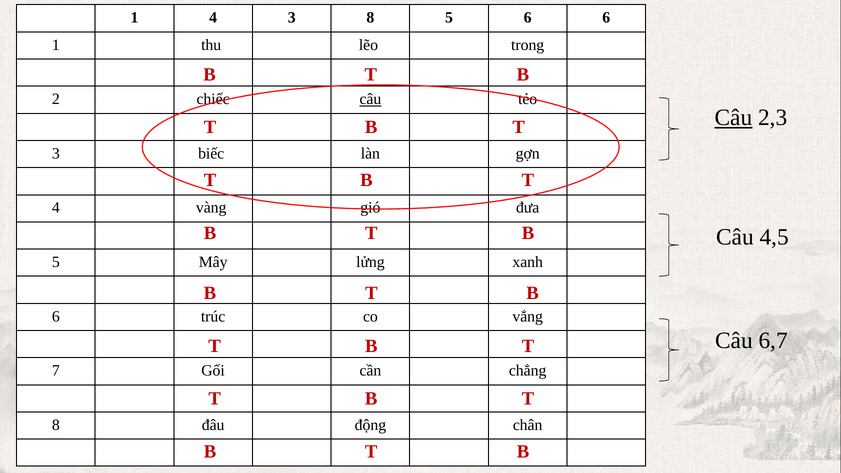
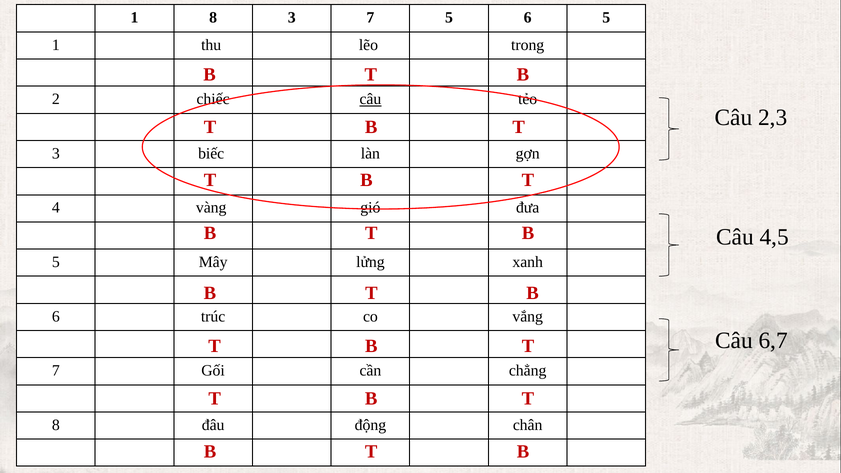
1 4: 4 -> 8 (213, 18)
3 8: 8 -> 7 (370, 18)
6 6: 6 -> 5 (606, 18)
Câu underline: present -> none (734, 118)
